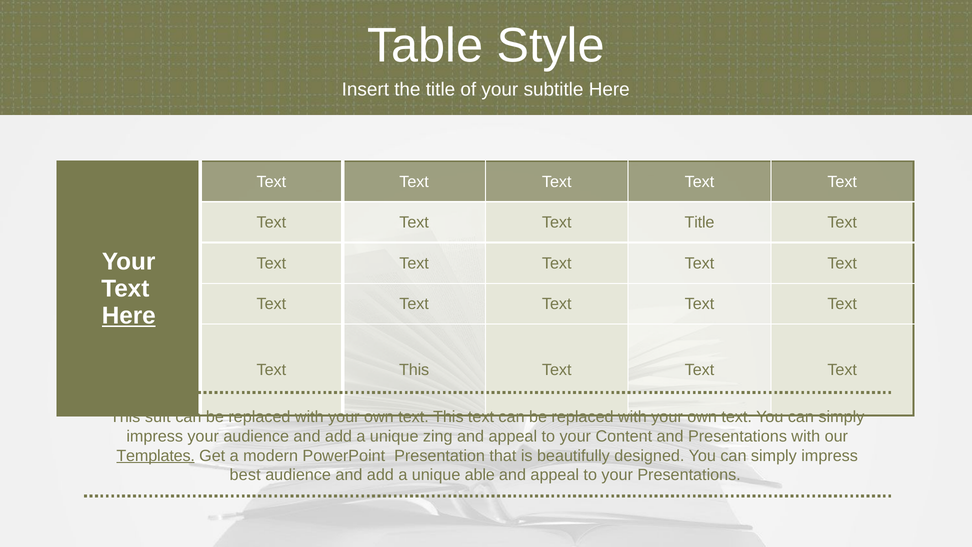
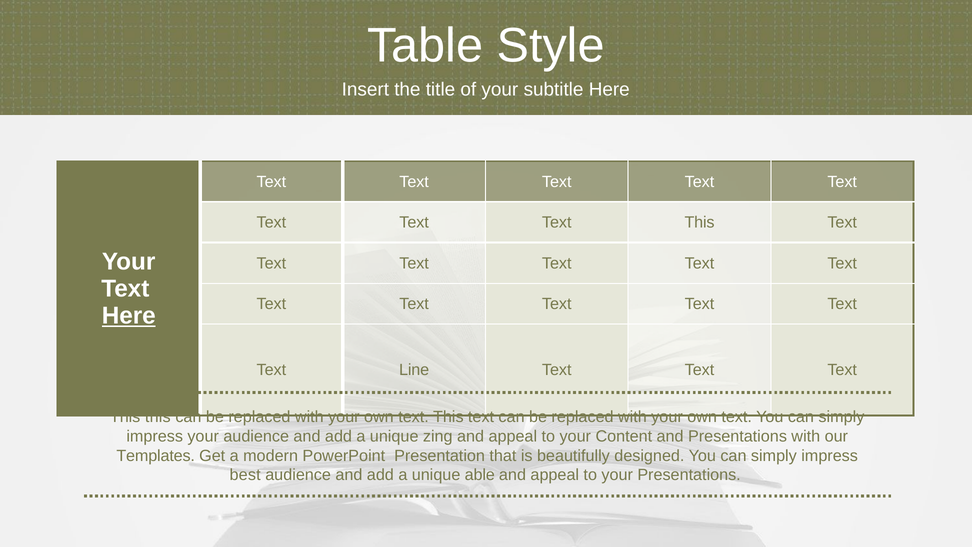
Title: Title -> This (700, 222)
This: This -> Line (414, 370)
This suit: suit -> this (158, 417)
Templates underline: present -> none (156, 455)
